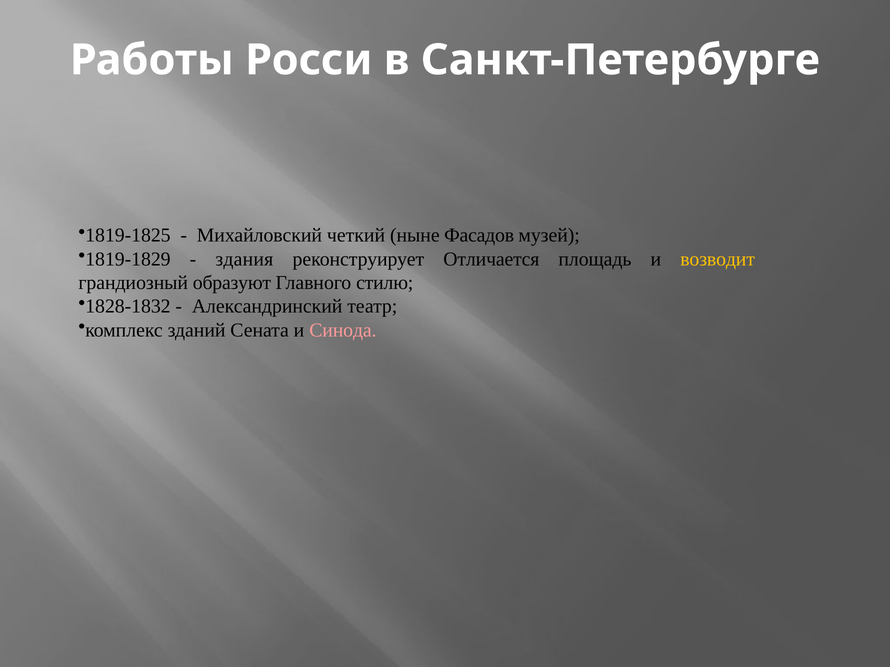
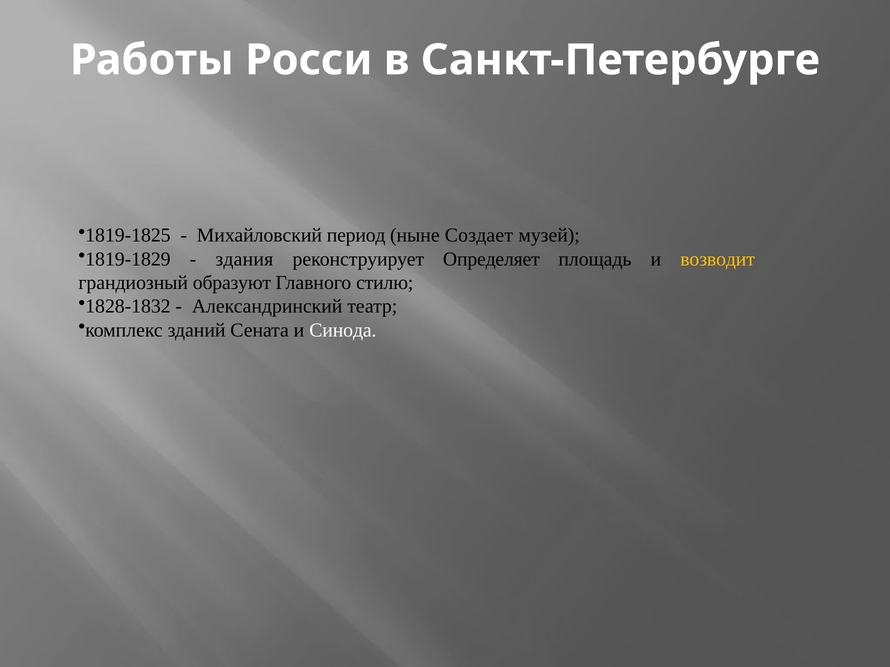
четкий: четкий -> период (356, 235)
Фасадов: Фасадов -> Создает (479, 235)
Отличается: Отличается -> Определяет (491, 259)
Синода colour: pink -> white (343, 330)
